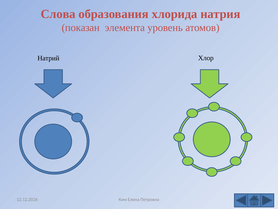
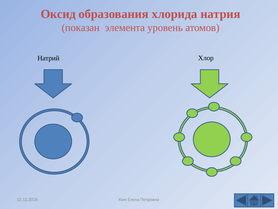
Слова: Слова -> Оксид (58, 14)
